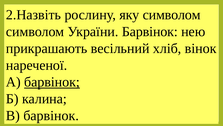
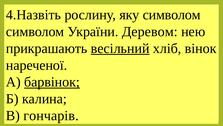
2.Назвіть: 2.Назвіть -> 4.Назвіть (33, 15)
України Барвінок: Барвінок -> Деревом (150, 31)
весільний underline: none -> present (120, 48)
В барвінок: барвінок -> гончарів (51, 115)
